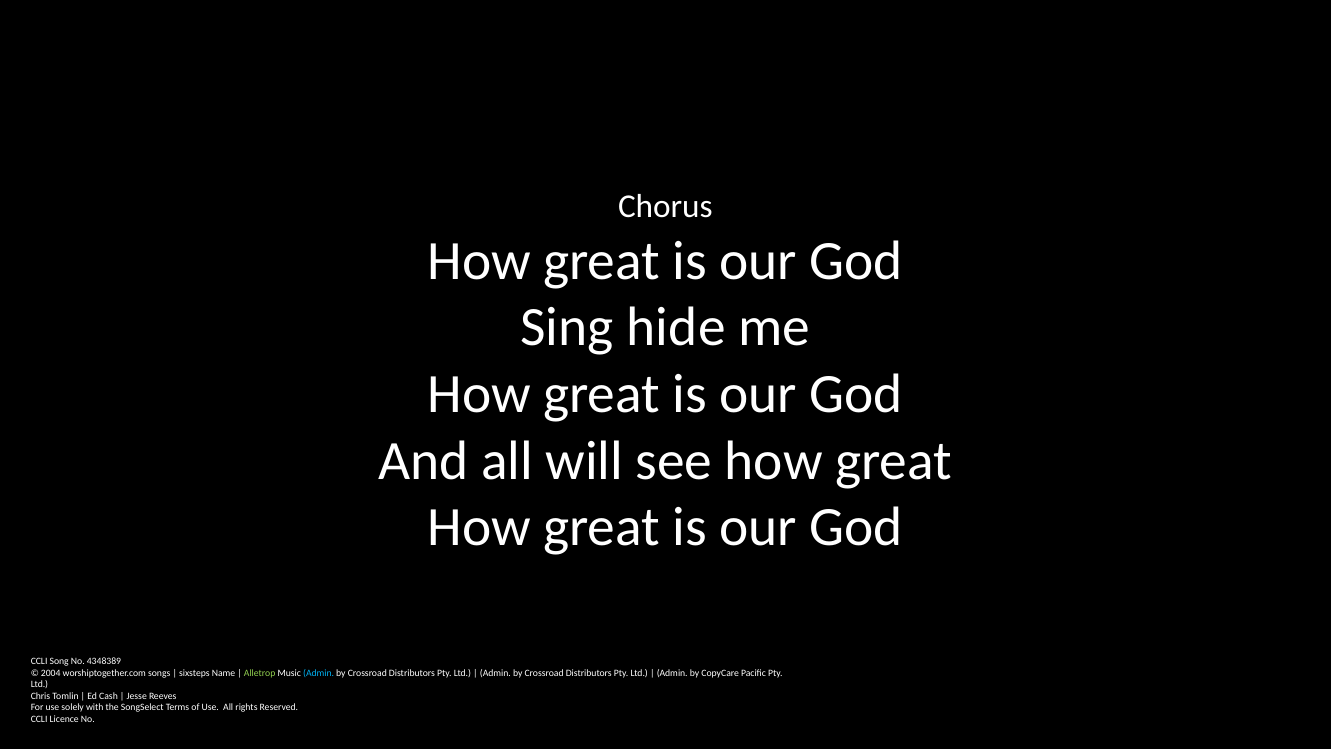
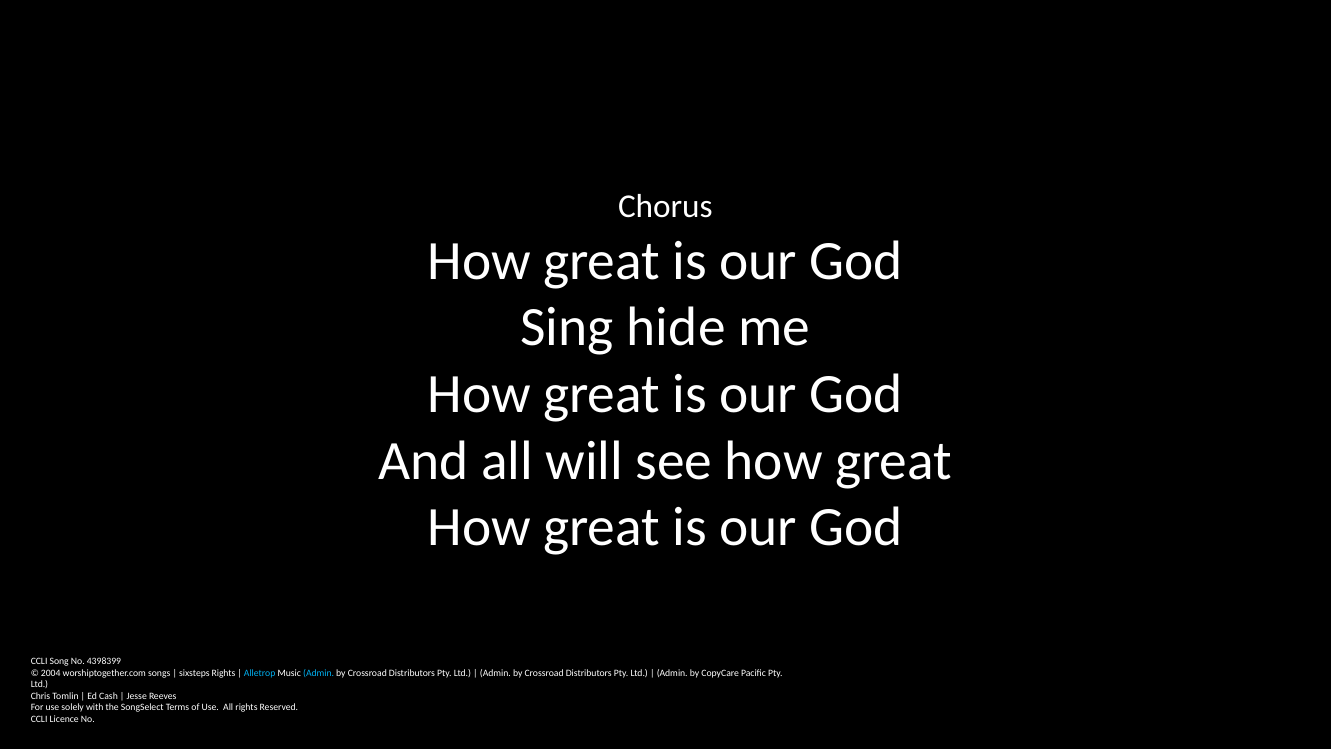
4348389: 4348389 -> 4398399 (104, 661)
sixsteps Name: Name -> Rights (224, 673)
Alletrop colour: light green -> light blue (260, 673)
